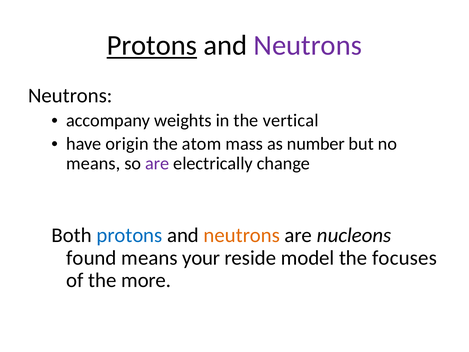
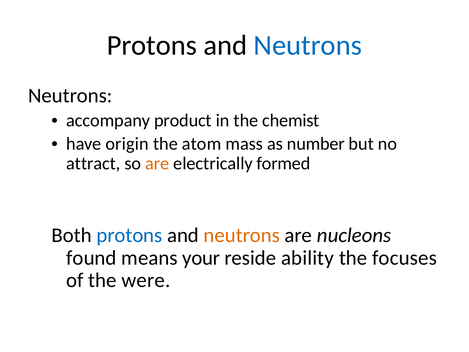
Protons underline: present -> none (152, 45)
Neutrons colour: purple -> blue (308, 45)
weights: weights -> product (183, 120)
vertical: vertical -> chemist (291, 120)
means: means -> attract (93, 163)
are colour: purple -> orange (157, 163)
change: change -> formed (284, 163)
model: model -> ability (307, 258)
more: more -> were (146, 280)
